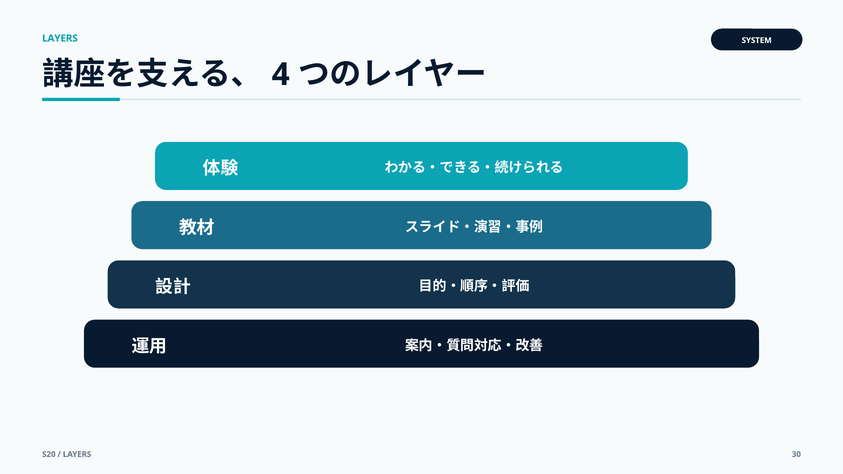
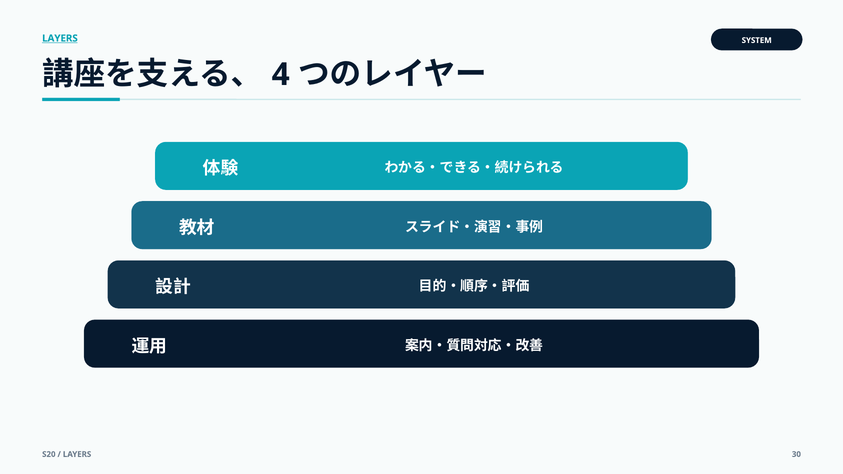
LAYERS underline: none -> present (60, 38)
